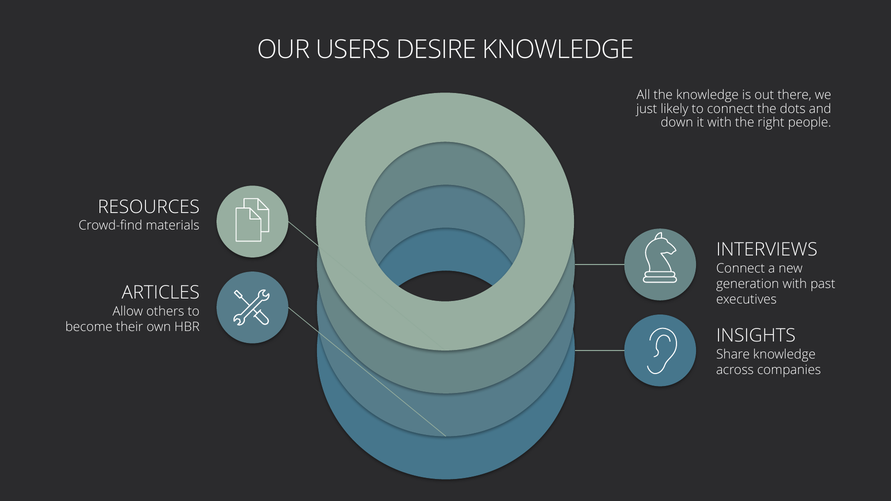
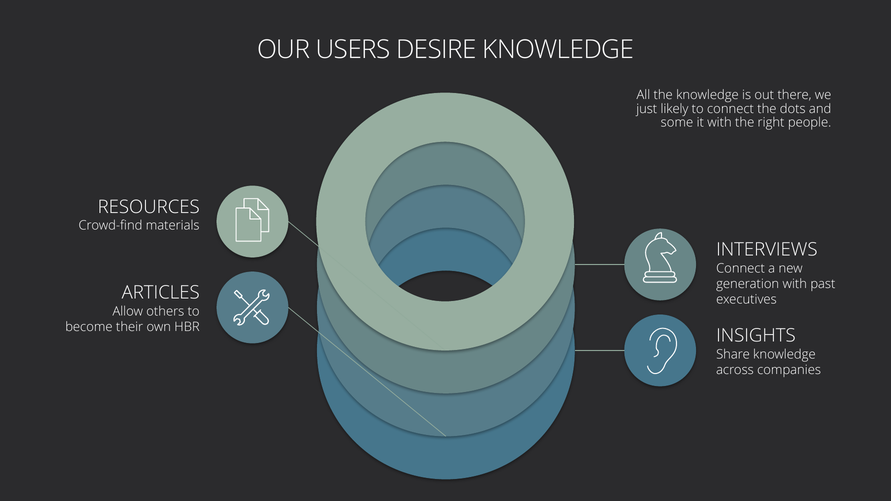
down: down -> some (677, 123)
